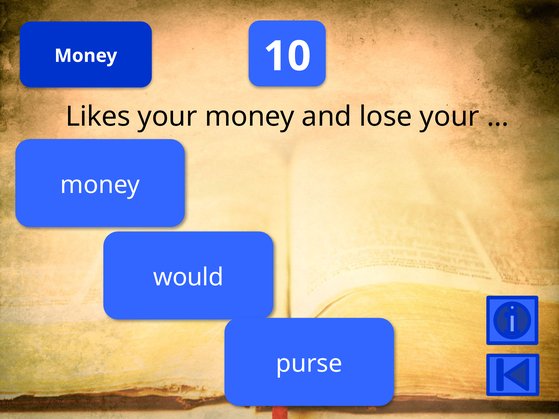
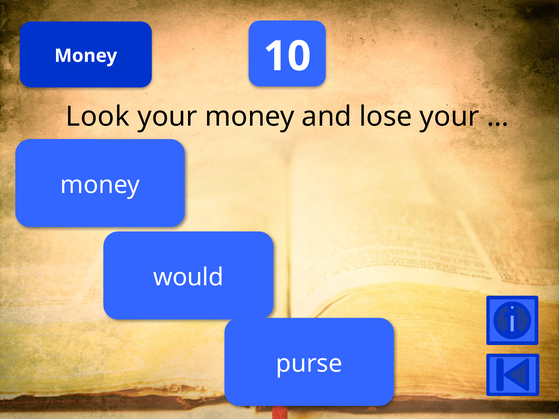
Likes: Likes -> Look (98, 117)
